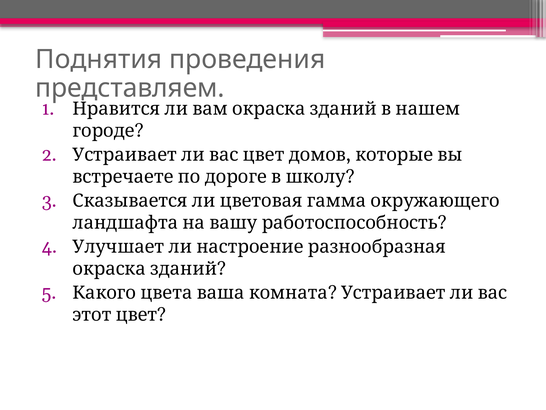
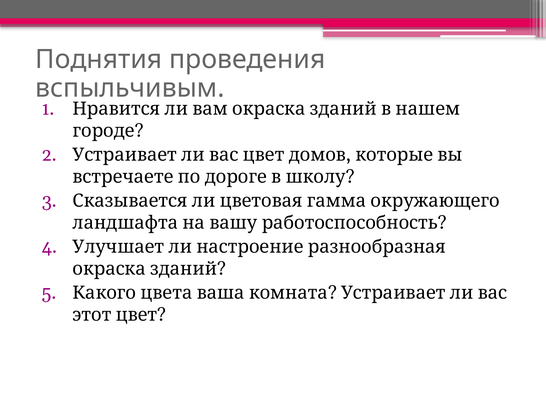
представляем: представляем -> вспыльчивым (130, 88)
